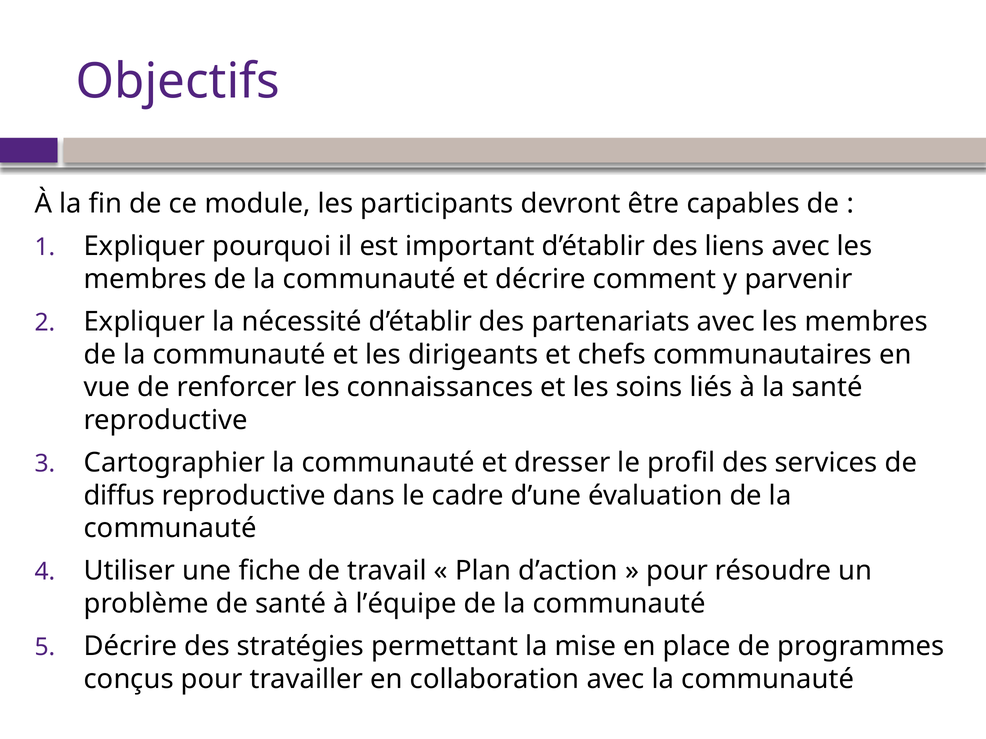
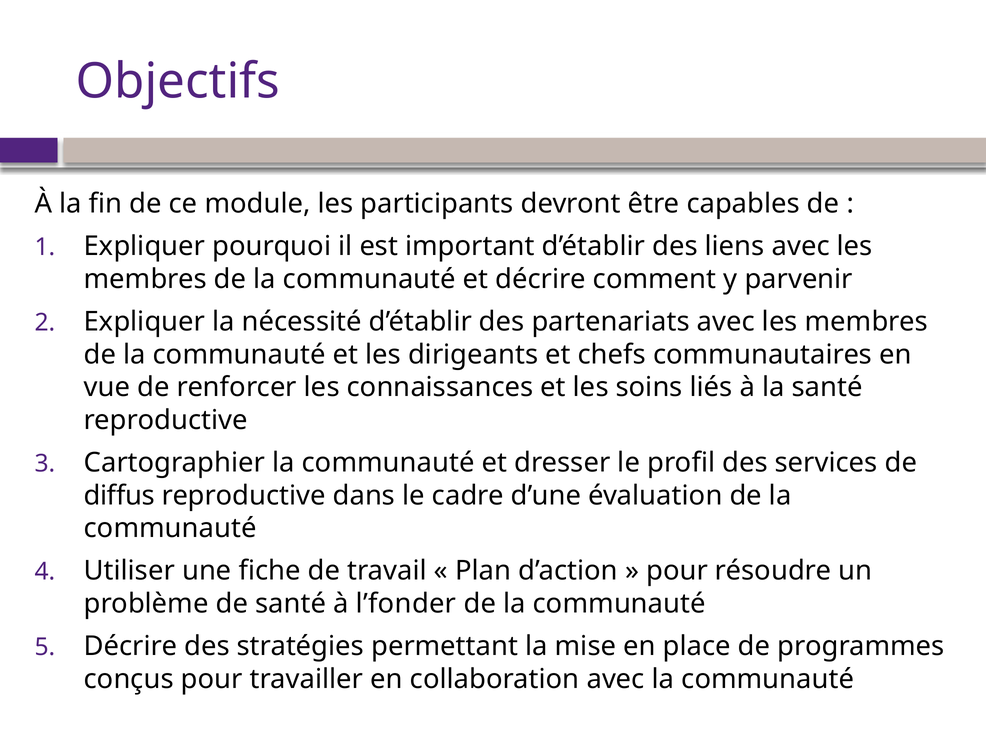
l’équipe: l’équipe -> l’fonder (406, 604)
